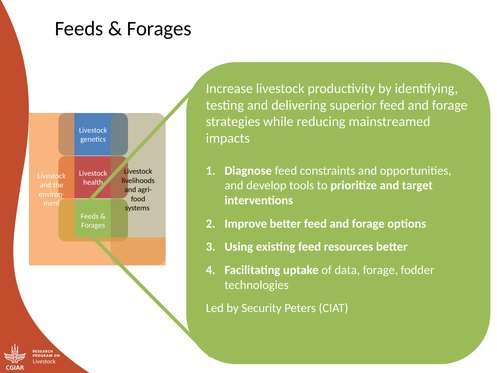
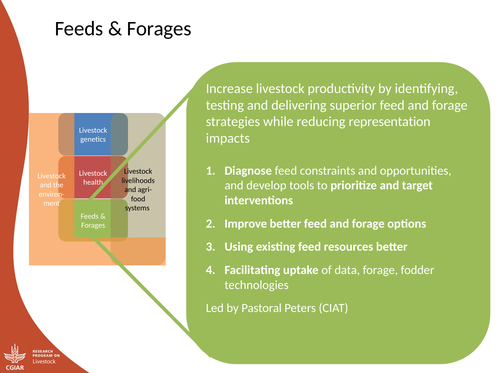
mainstreamed: mainstreamed -> representation (390, 122)
Security: Security -> Pastoral (262, 308)
